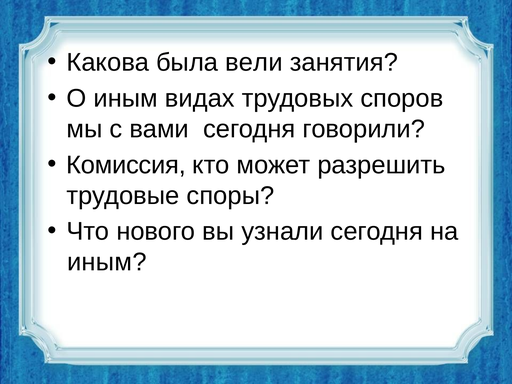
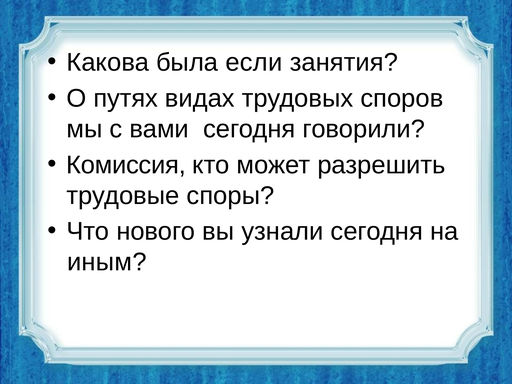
вели: вели -> если (254, 62)
О иным: иным -> путях (126, 98)
